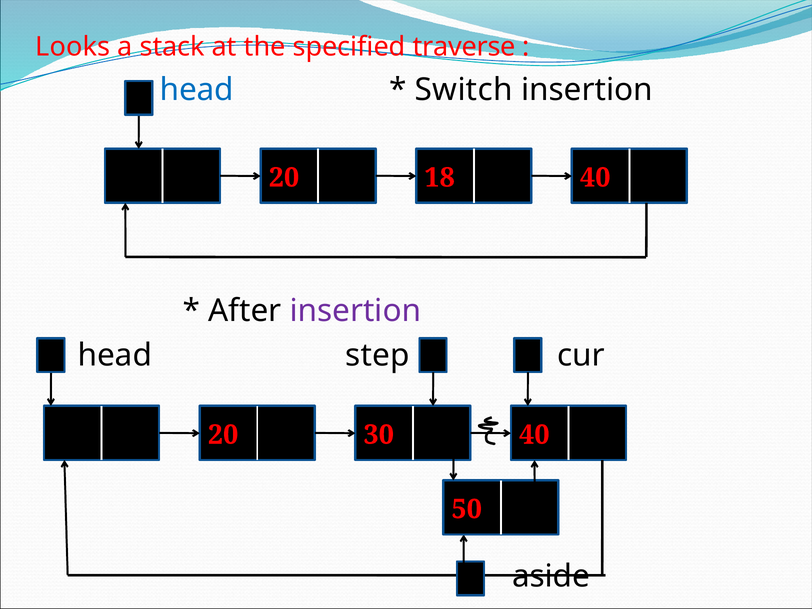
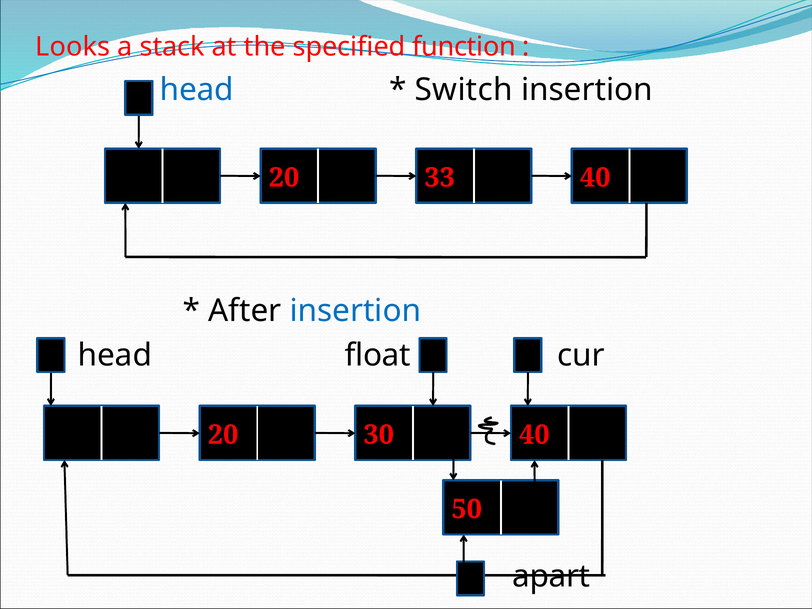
traverse: traverse -> function (464, 47)
18: 18 -> 33 (440, 178)
insertion colour: purple -> blue (355, 311)
step: step -> float (378, 355)
aside: aside -> apart (551, 576)
